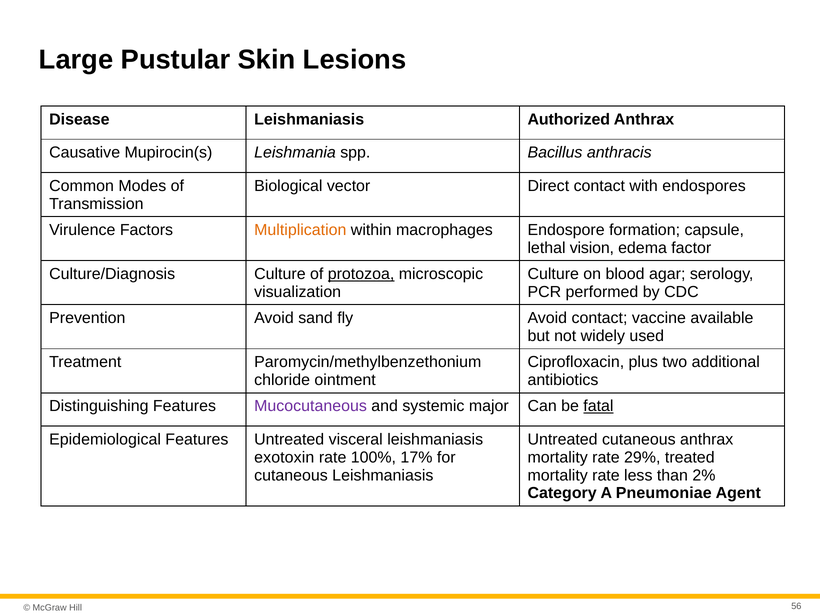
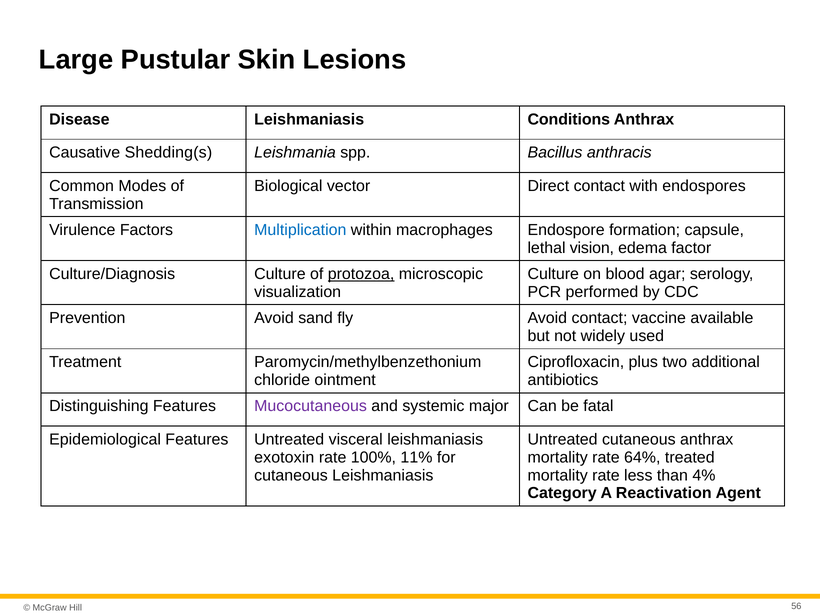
Authorized: Authorized -> Conditions (569, 119)
Mupirocin(s: Mupirocin(s -> Shedding(s (168, 153)
Multiplication colour: orange -> blue (300, 230)
fatal underline: present -> none (598, 406)
17%: 17% -> 11% (416, 457)
29%: 29% -> 64% (642, 457)
2%: 2% -> 4% (704, 475)
Pneumoniae: Pneumoniae -> Reactivation (664, 493)
